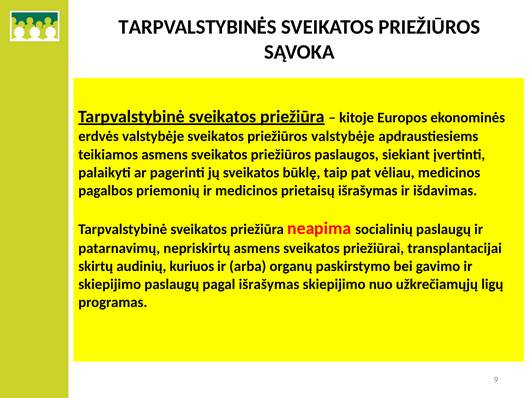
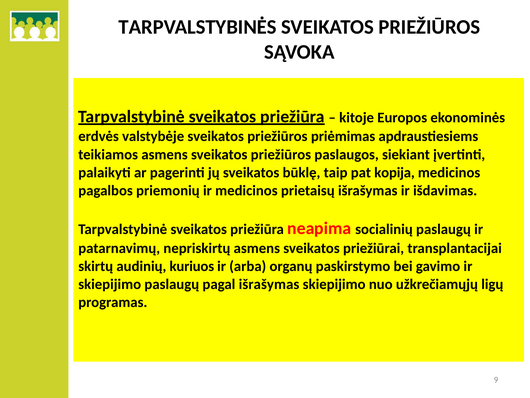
priežiūros valstybėje: valstybėje -> priėmimas (343, 136)
vėliau: vėliau -> kopija (395, 172)
